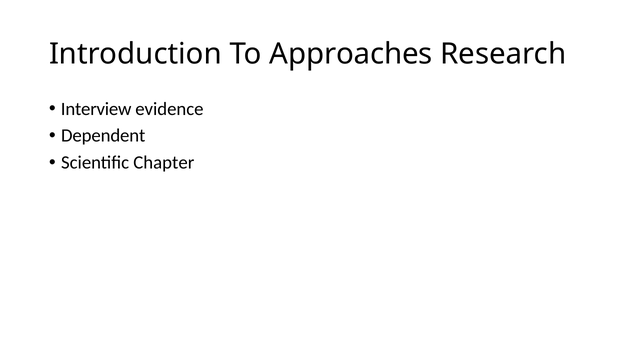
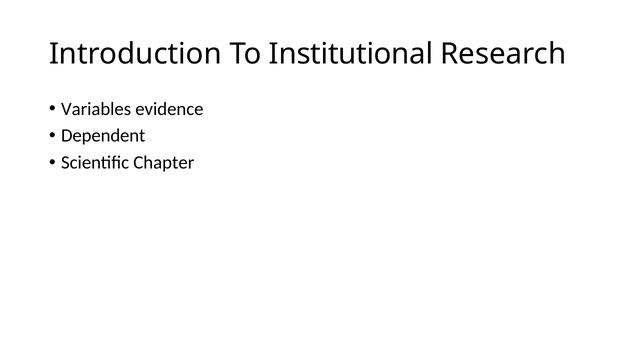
Approaches: Approaches -> Institutional (351, 54)
Interview: Interview -> Variables (96, 109)
